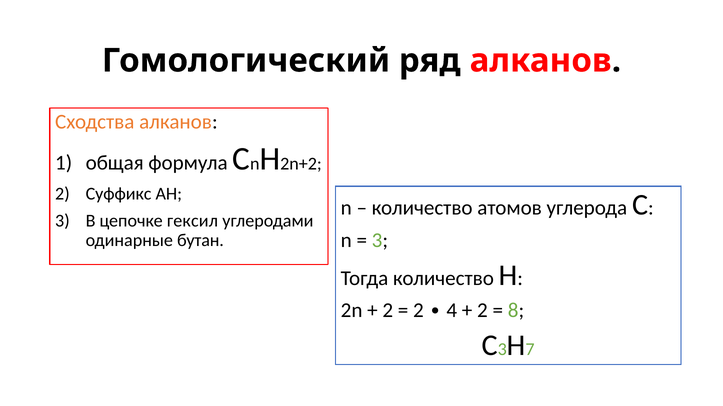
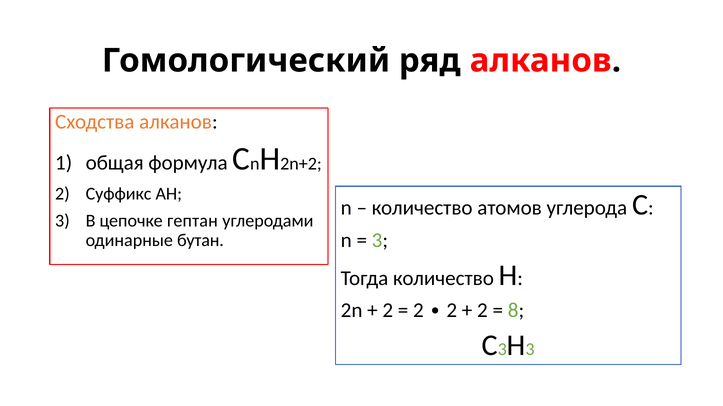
гексил: гексил -> гептан (192, 221)
2 4: 4 -> 2 (452, 311)
7: 7 -> 3 (530, 350)
